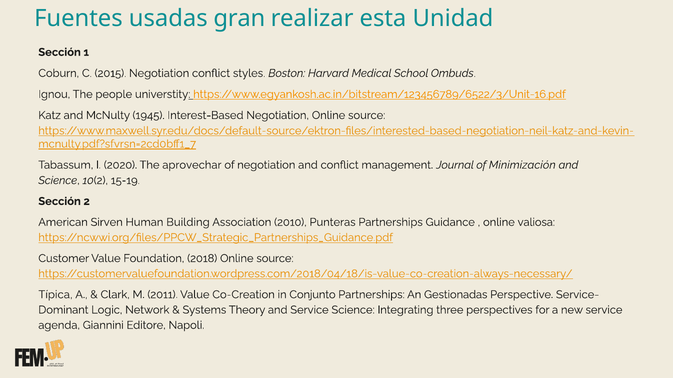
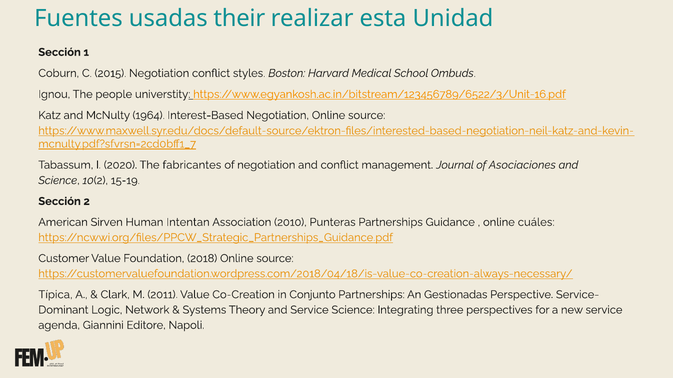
gran: gran -> their (239, 18)
1945: 1945 -> 1964 (149, 115)
aprovechar: aprovechar -> fabricantes (192, 165)
Minimización: Minimización -> Asociaciones (522, 165)
Building: Building -> Intentan (188, 222)
valiosa: valiosa -> cuáles (536, 222)
